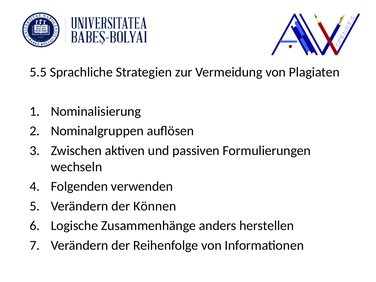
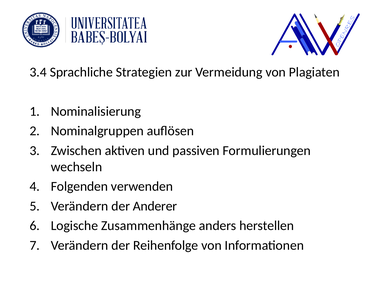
5.5: 5.5 -> 3.4 (38, 72)
Können: Können -> Anderer (155, 206)
